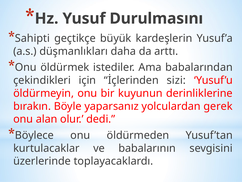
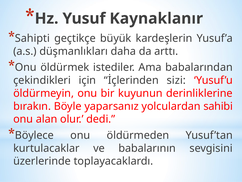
Durulmasını: Durulmasını -> Kaynaklanır (156, 18)
gerek: gerek -> sahibi (218, 106)
